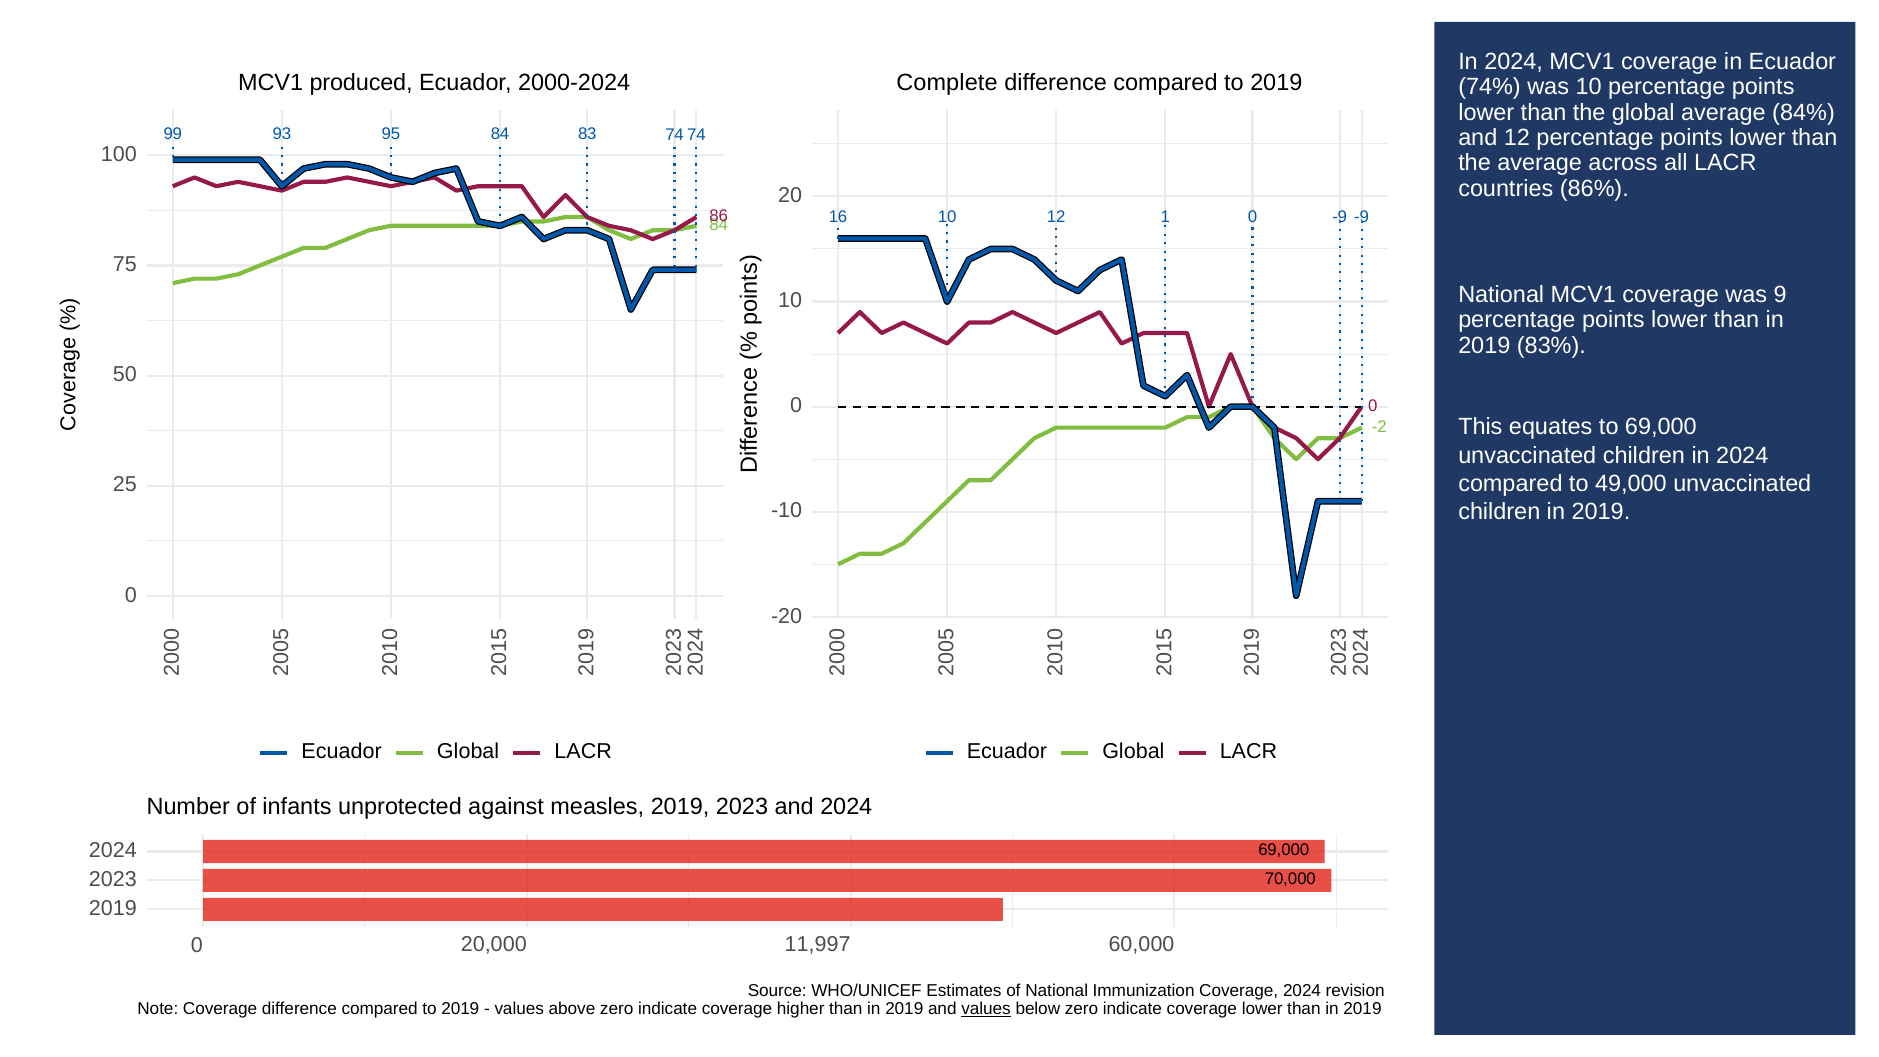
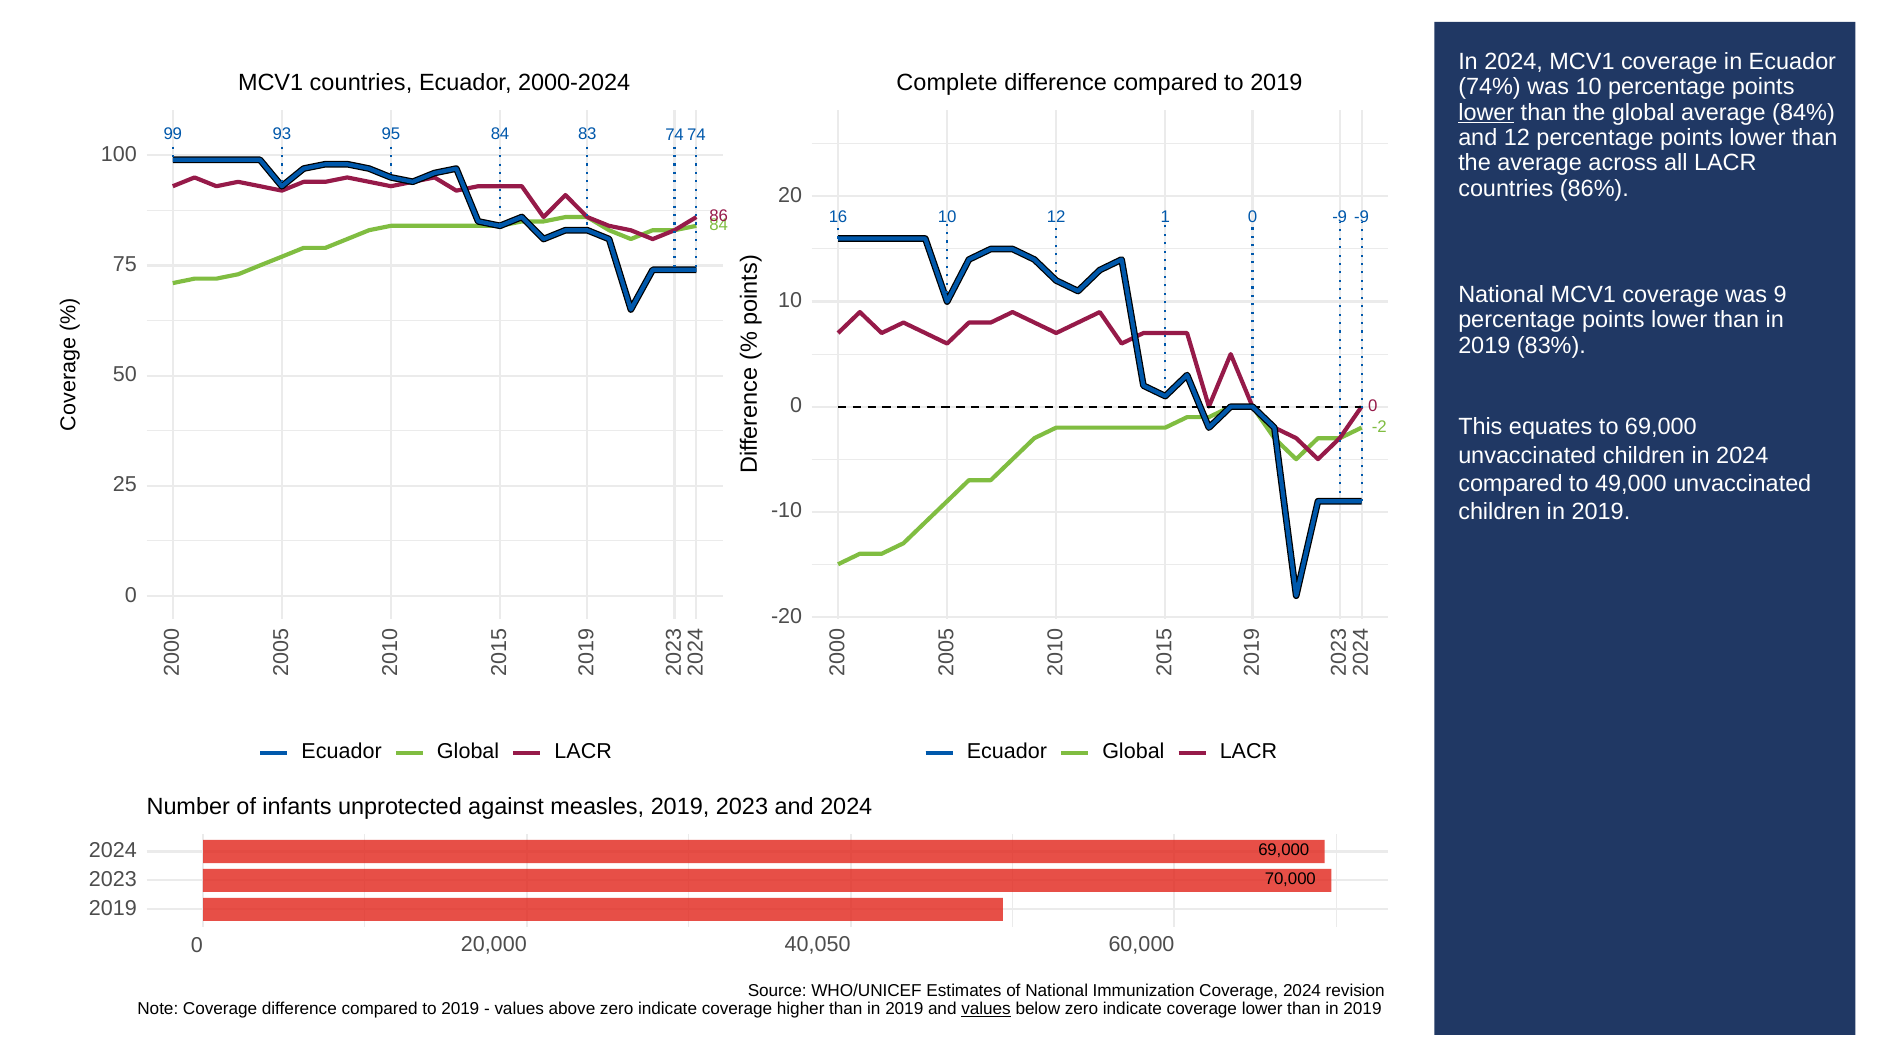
MCV1 produced: produced -> countries (361, 83)
lower underline: none -> present (1486, 112)
11,997: 11,997 -> 40,050 (818, 944)
